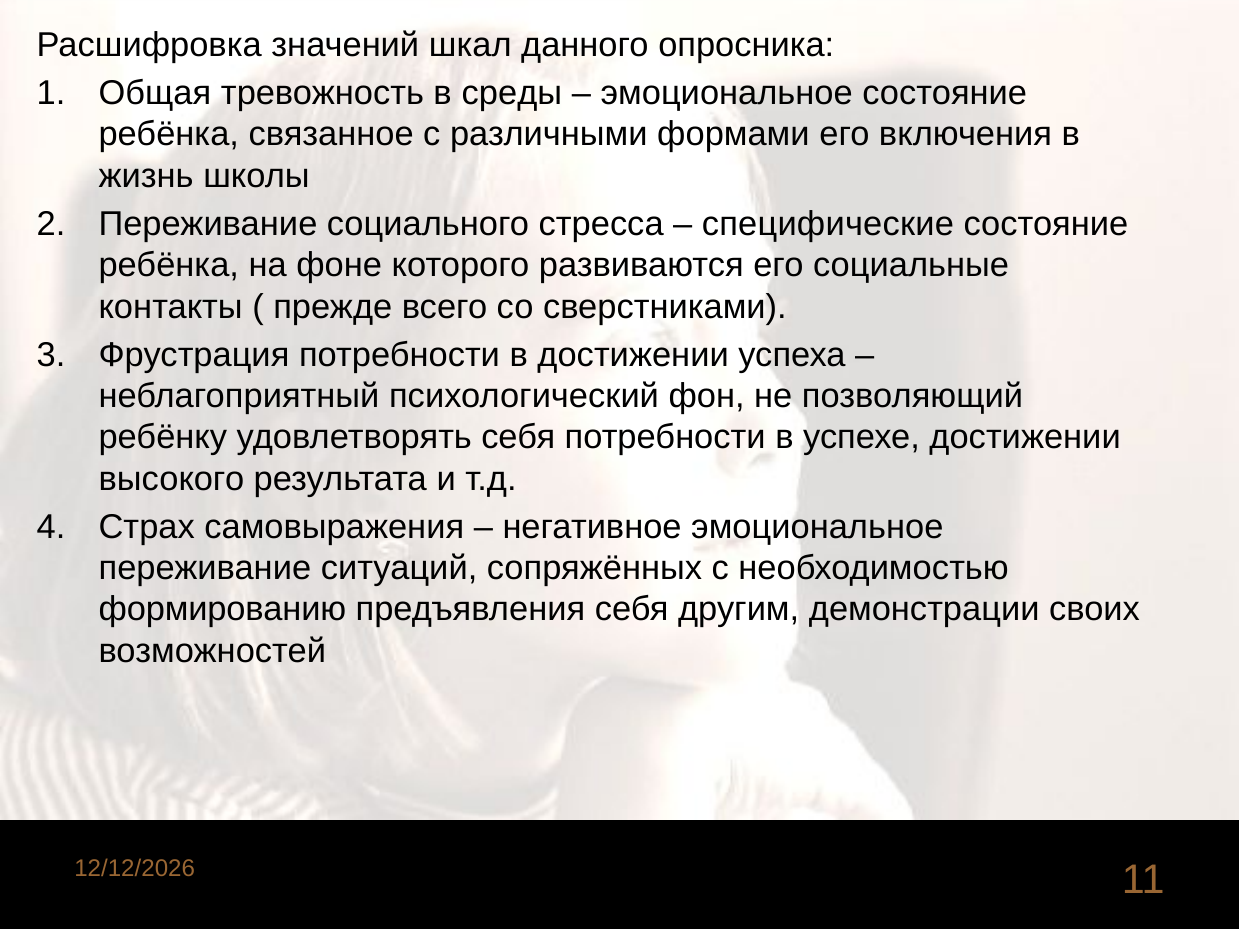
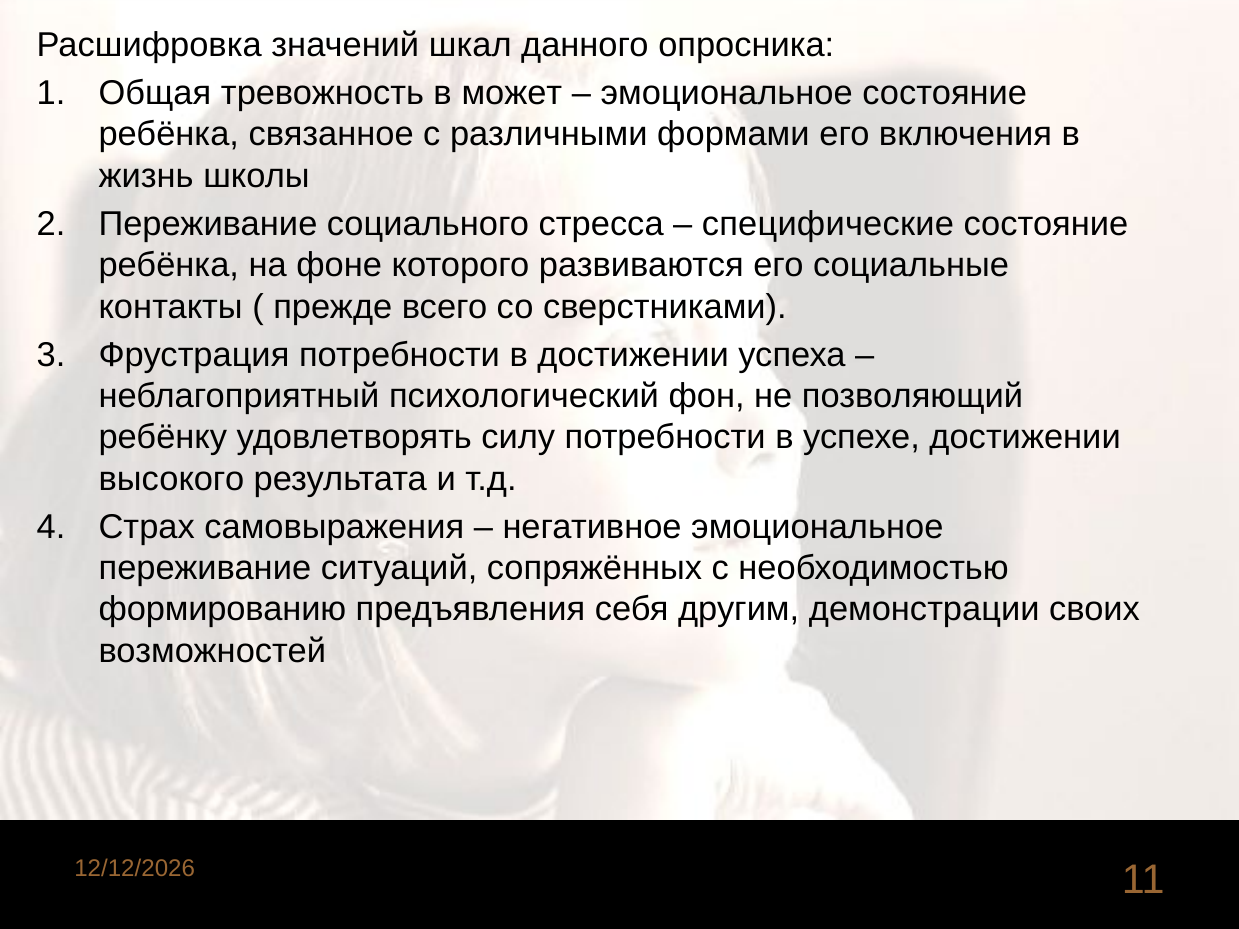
среды: среды -> может (512, 93)
удовлетворять себя: себя -> силу (518, 438)
